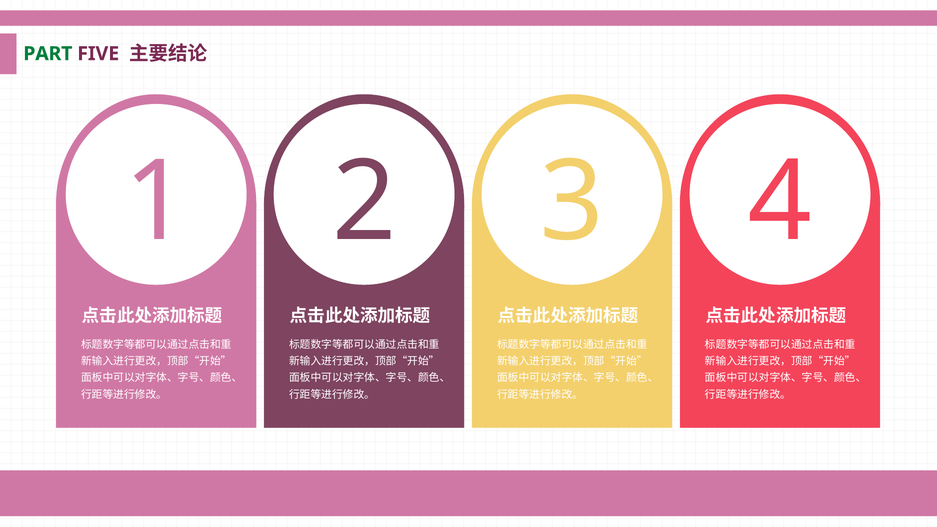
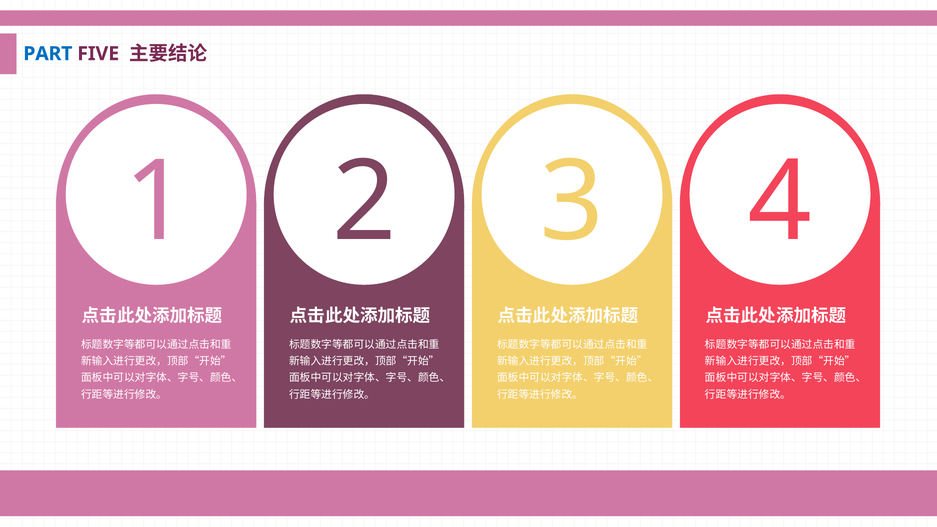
PART colour: green -> blue (48, 54)
